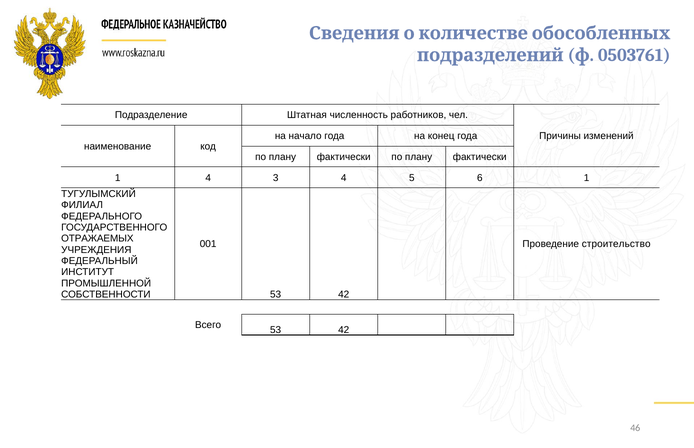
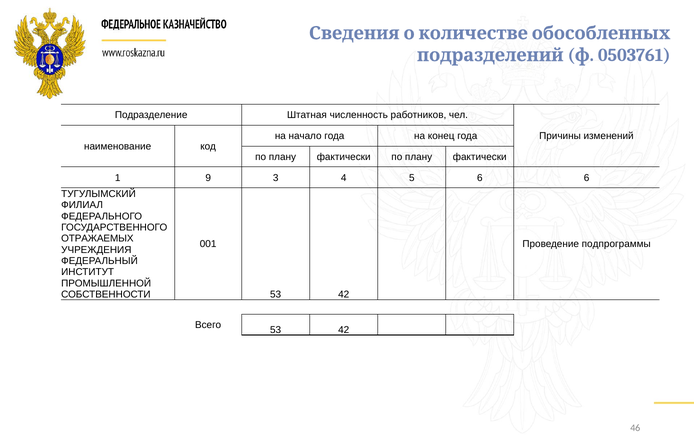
1 4: 4 -> 9 (208, 178)
6 1: 1 -> 6 (587, 178)
строительство: строительство -> подпрограммы (616, 244)
